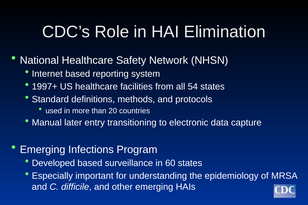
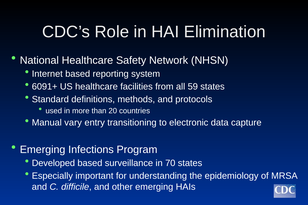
1997+: 1997+ -> 6091+ (45, 87)
54: 54 -> 59 (193, 87)
later: later -> vary (73, 123)
60: 60 -> 70 (170, 163)
